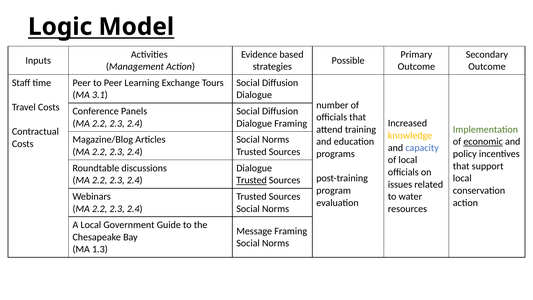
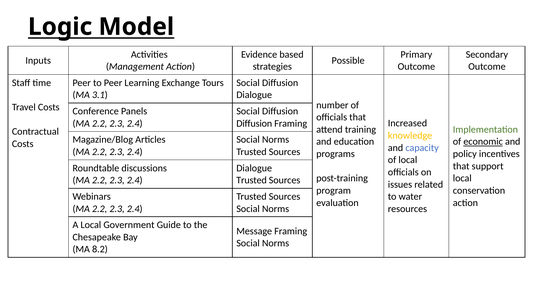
Dialogue: Dialogue -> Diffusion (254, 123)
Trusted underline: present -> none (252, 180)
1.3: 1.3 -> 8.2 (100, 249)
